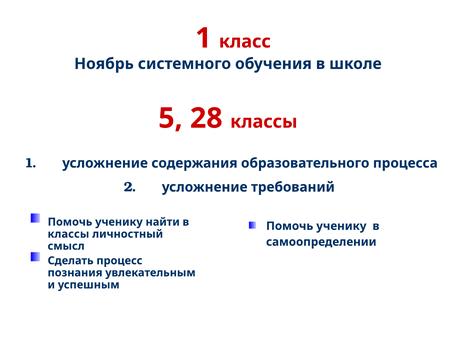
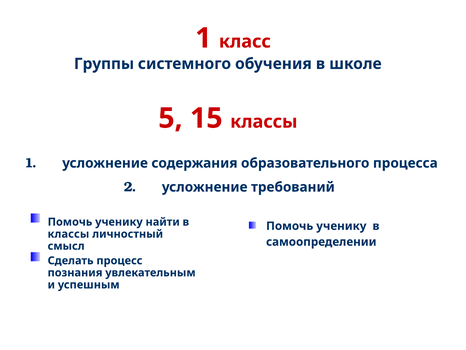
Ноябрь: Ноябрь -> Группы (104, 64)
28: 28 -> 15 (206, 118)
